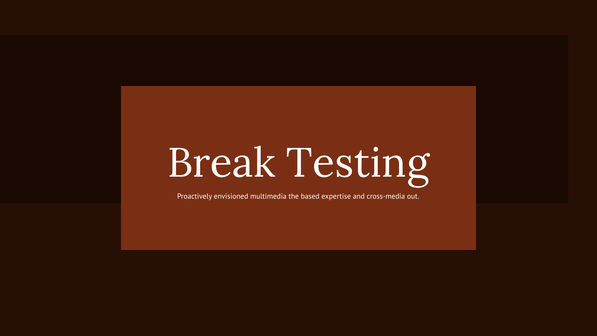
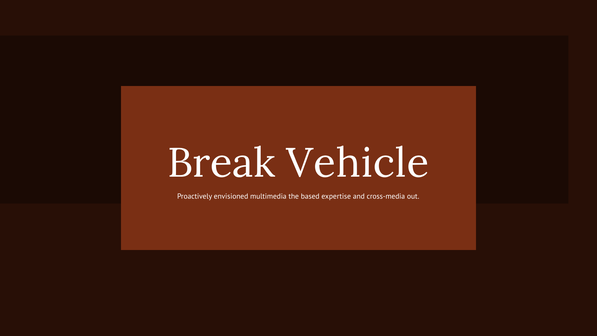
Testing: Testing -> Vehicle (358, 163)
